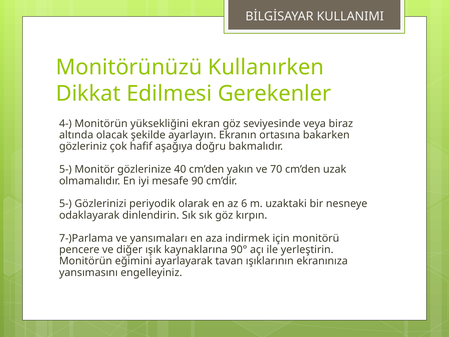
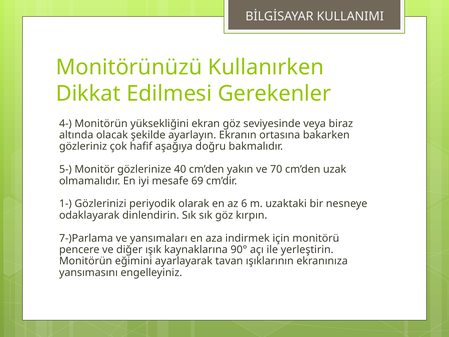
90: 90 -> 69 (197, 181)
5-: 5- -> 1- (65, 204)
